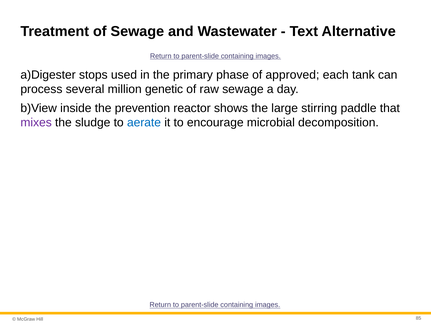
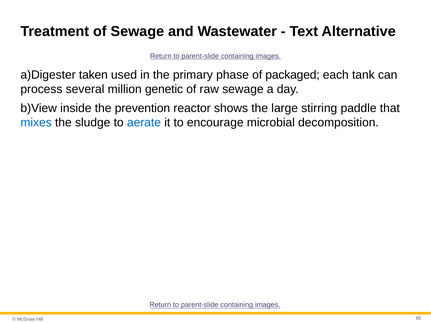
stops: stops -> taken (93, 75)
approved: approved -> packaged (293, 75)
mixes colour: purple -> blue (36, 123)
